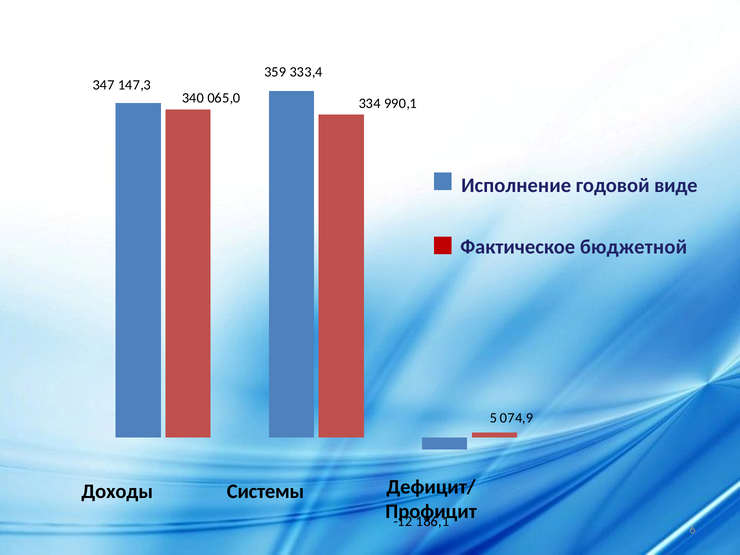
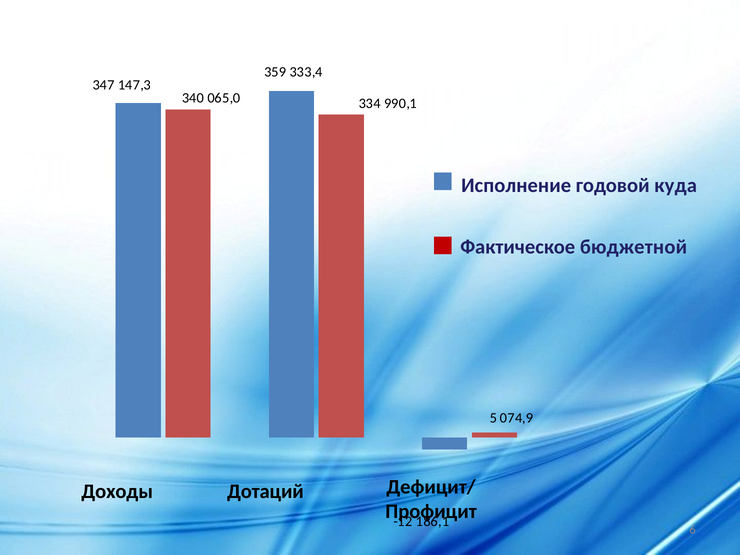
виде: виде -> куда (676, 186)
Системы: Системы -> Дотаций (265, 492)
